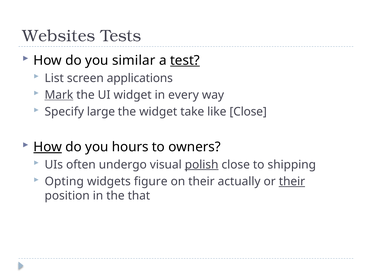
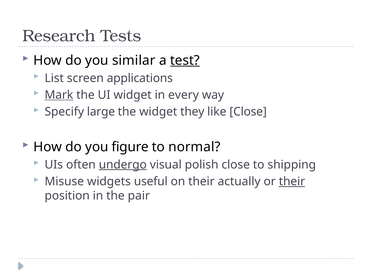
Websites: Websites -> Research (59, 36)
take: take -> they (192, 112)
How underline: present -> none (48, 147)
hours: hours -> figure (130, 147)
owners: owners -> normal (194, 147)
undergo underline: none -> present (123, 165)
polish underline: present -> none (202, 165)
Opting: Opting -> Misuse (64, 181)
figure: figure -> useful (151, 181)
that: that -> pair (139, 196)
